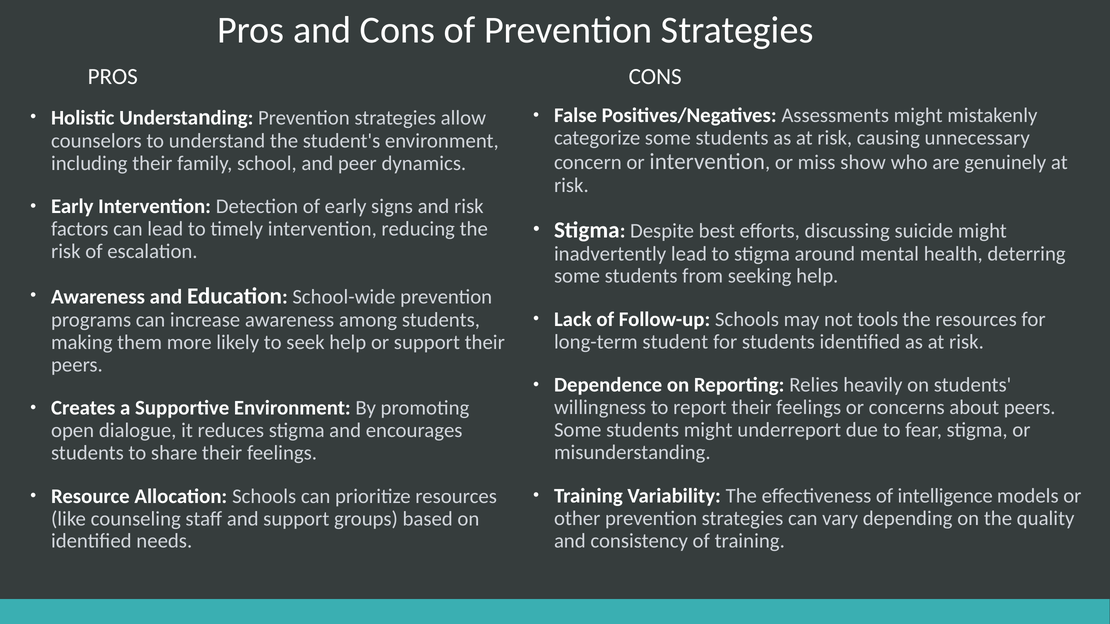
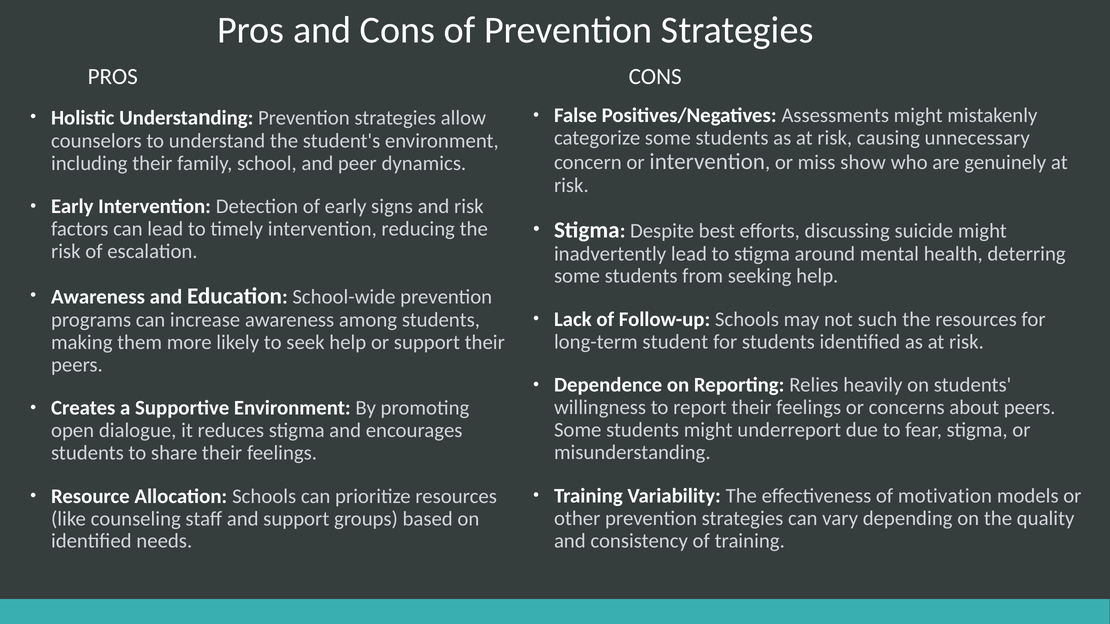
tools: tools -> such (878, 320)
intelligence: intelligence -> motivation (945, 496)
